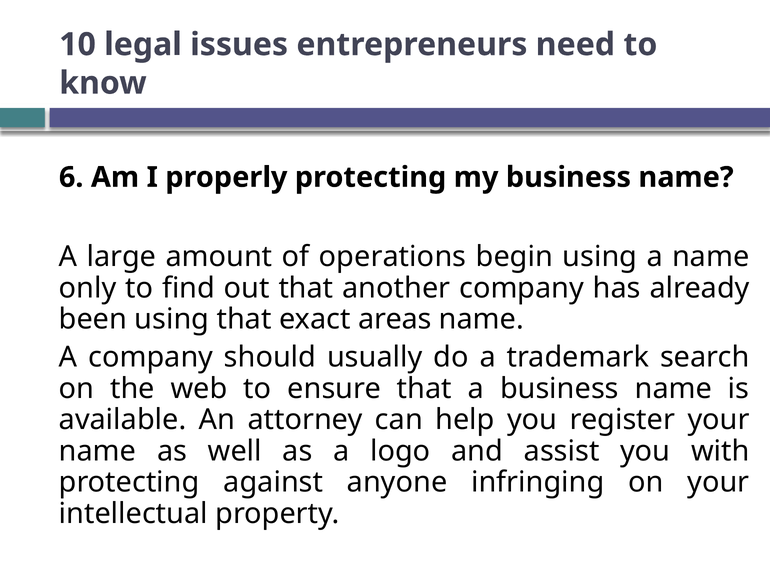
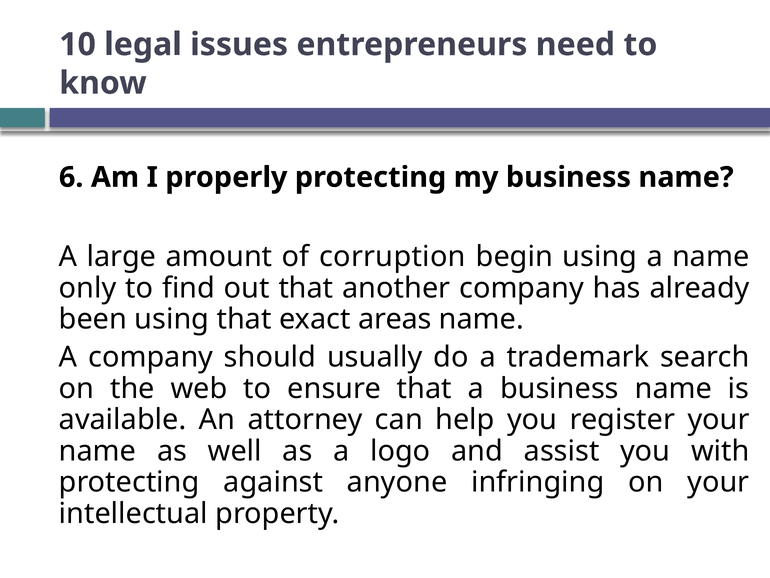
operations: operations -> corruption (392, 257)
